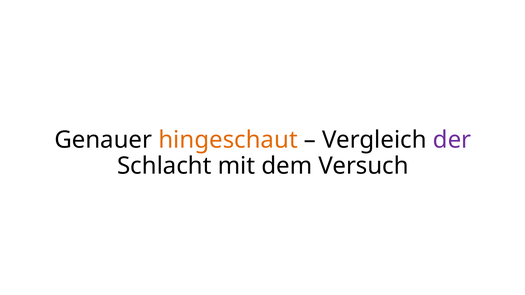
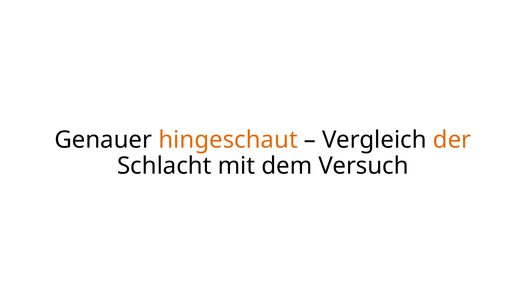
der colour: purple -> orange (452, 140)
